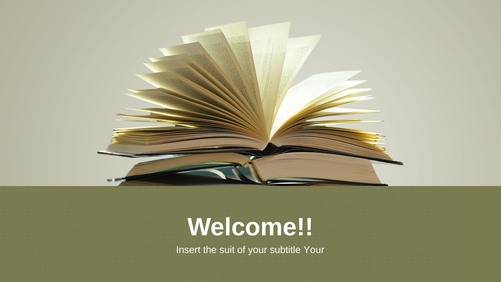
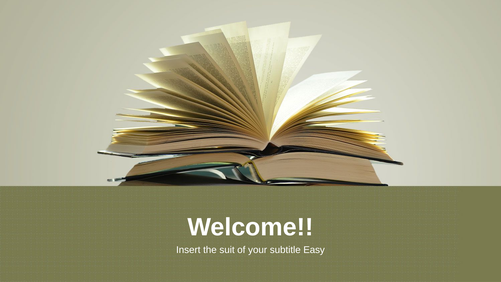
subtitle Your: Your -> Easy (314, 250)
